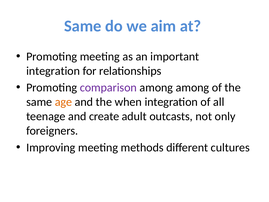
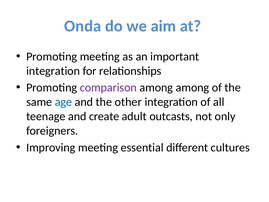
Same: Same -> Onda (83, 26)
age colour: orange -> blue (63, 102)
when: when -> other (128, 102)
methods: methods -> essential (142, 147)
